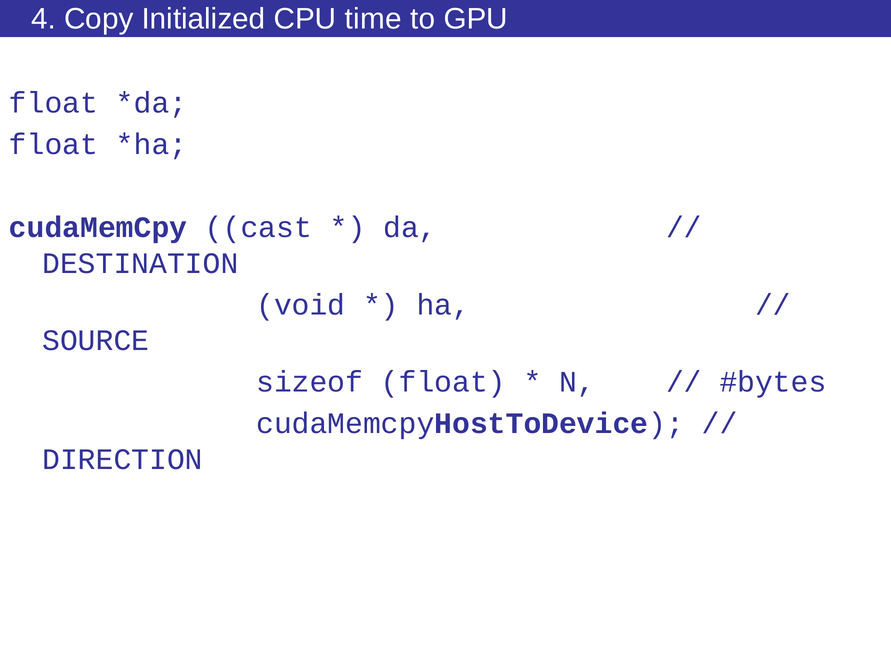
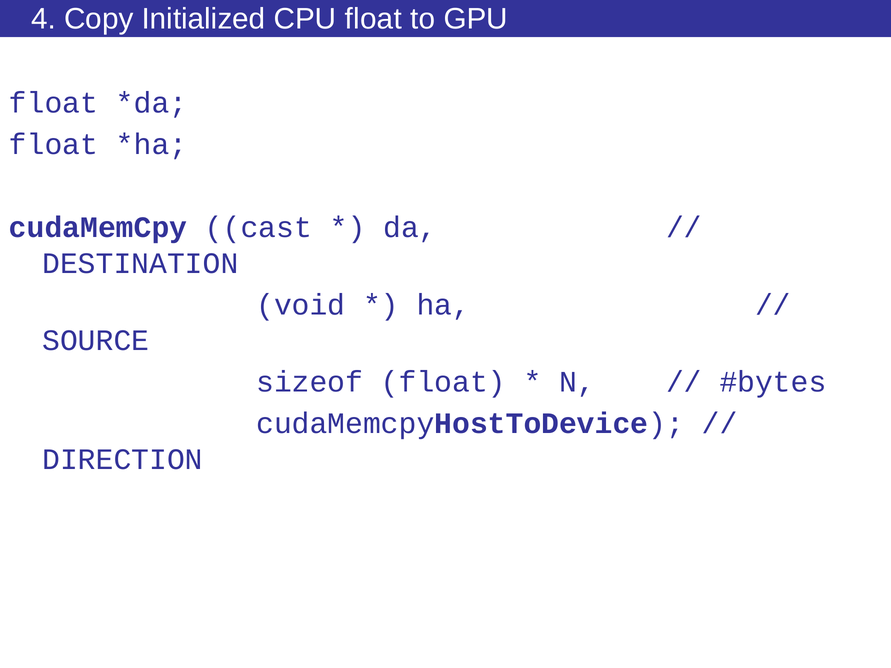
CPU time: time -> float (373, 19)
